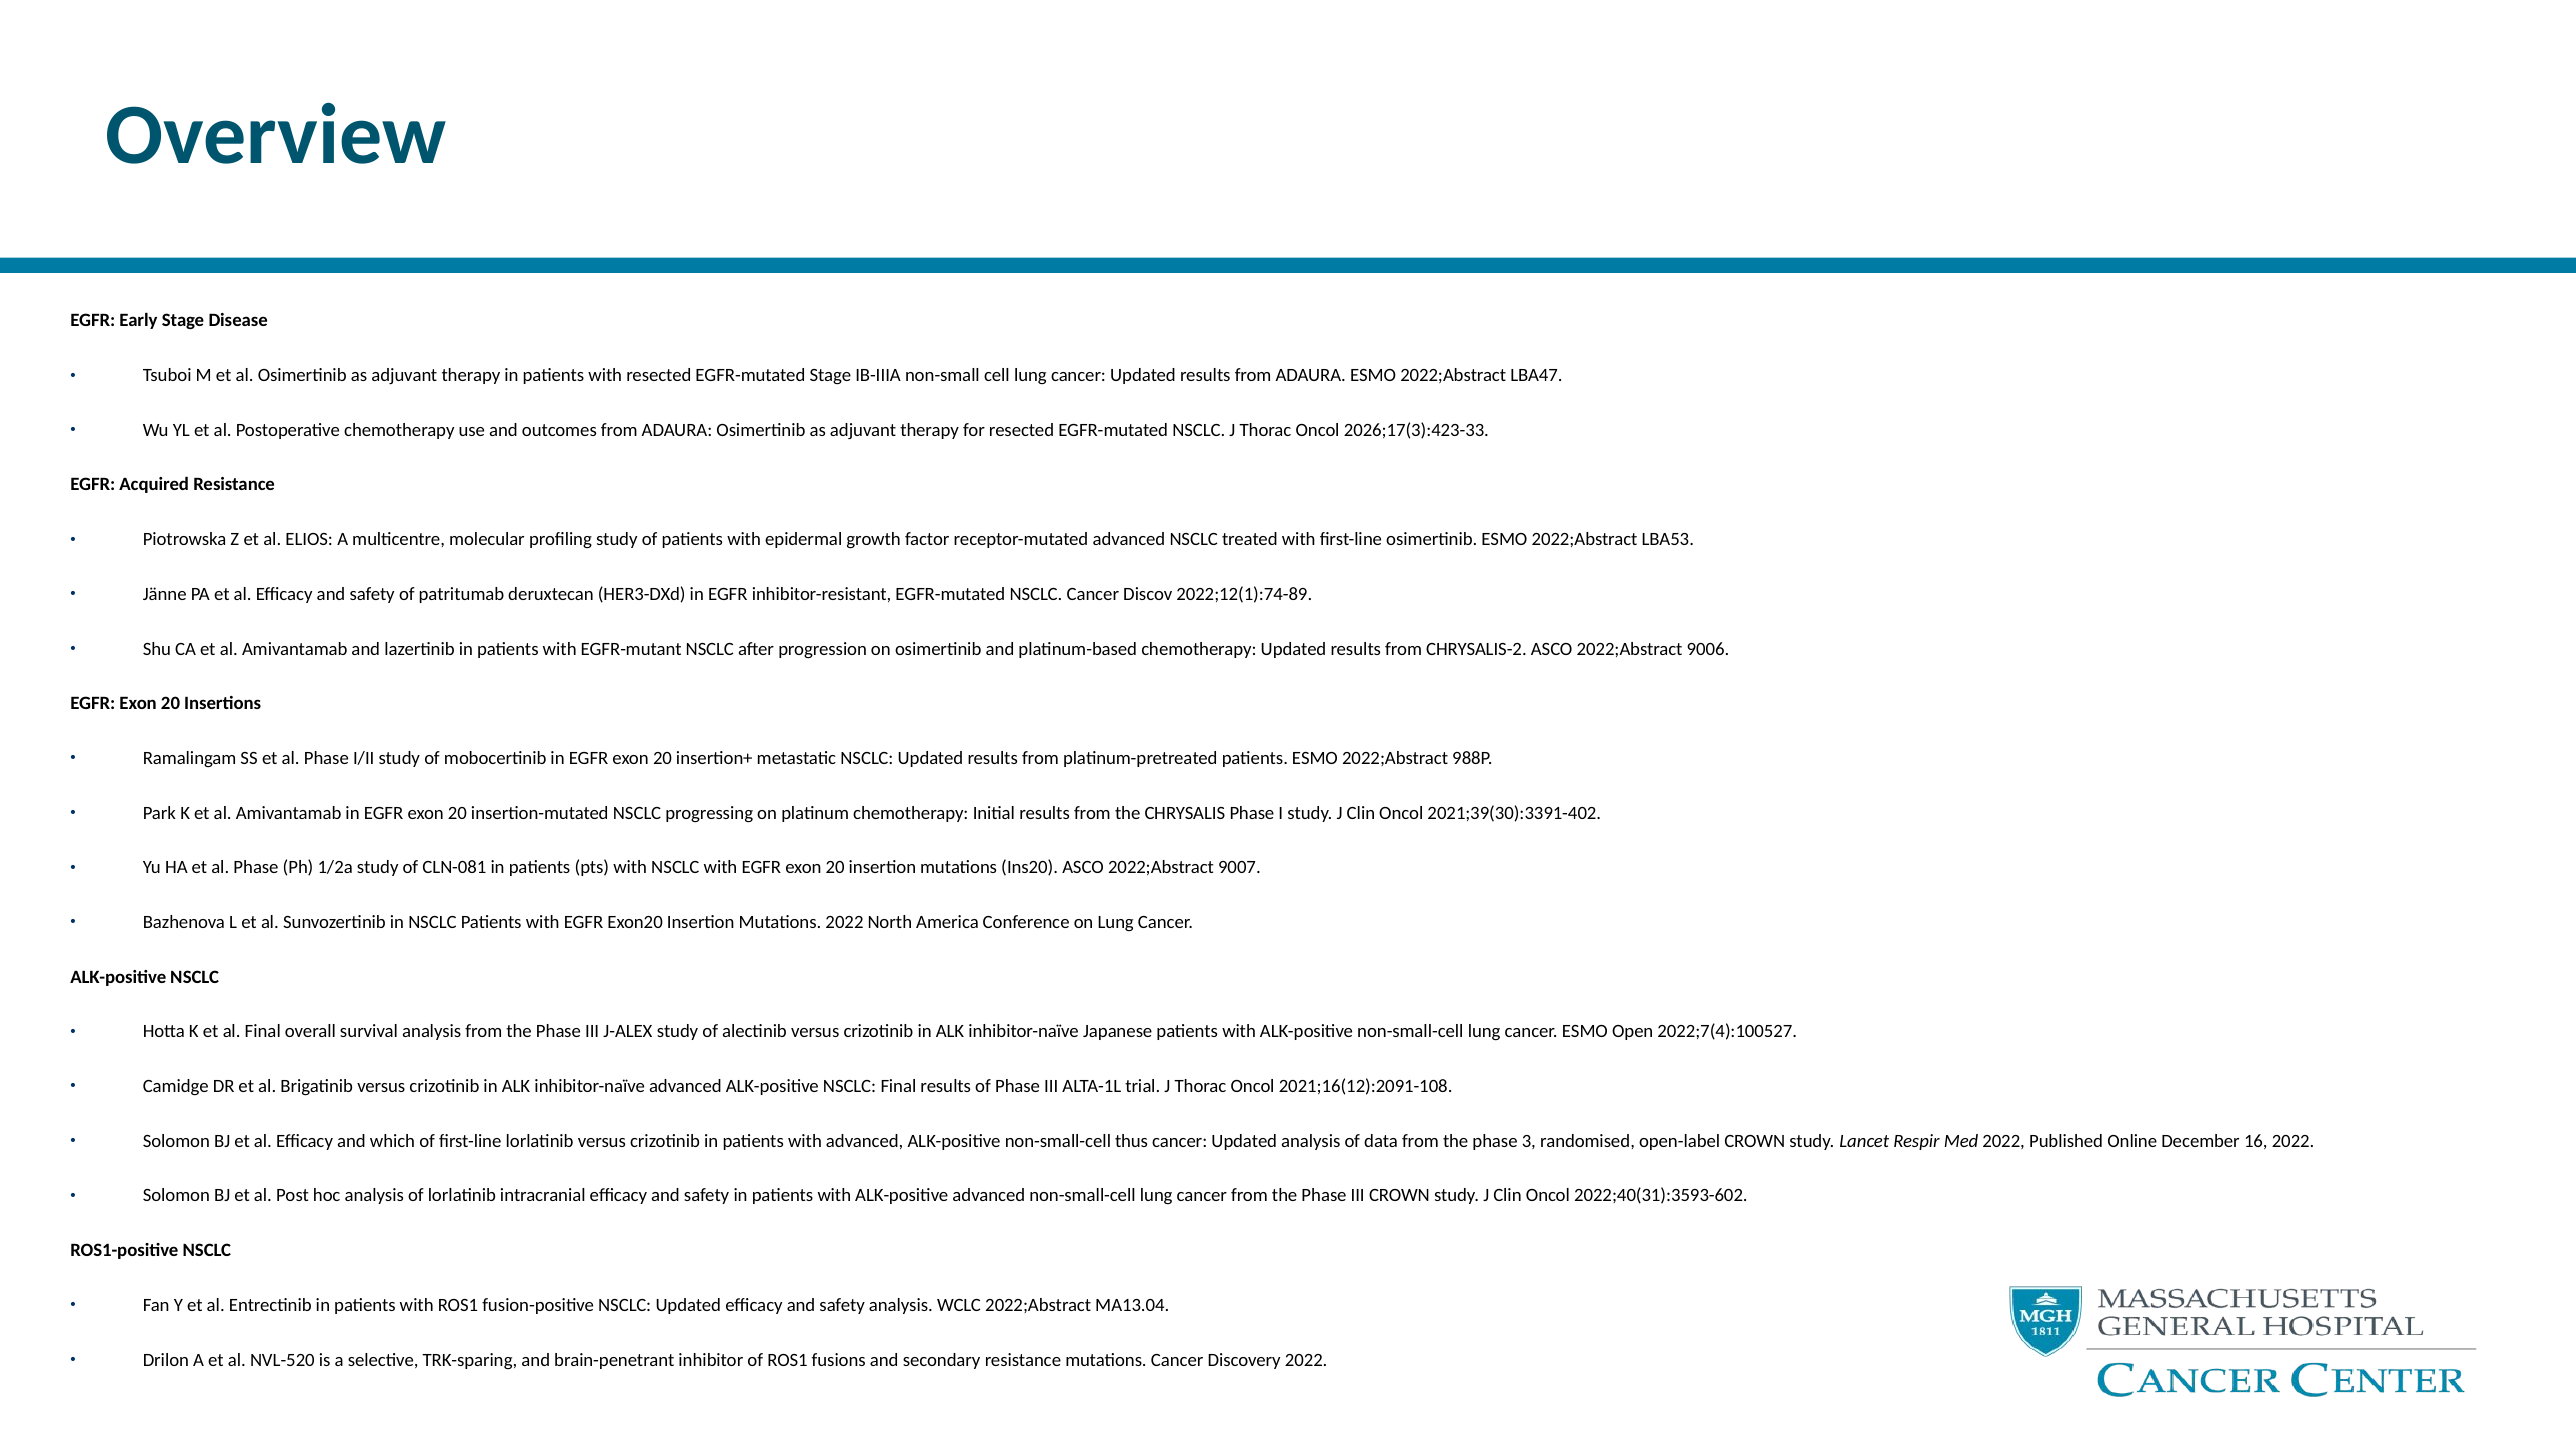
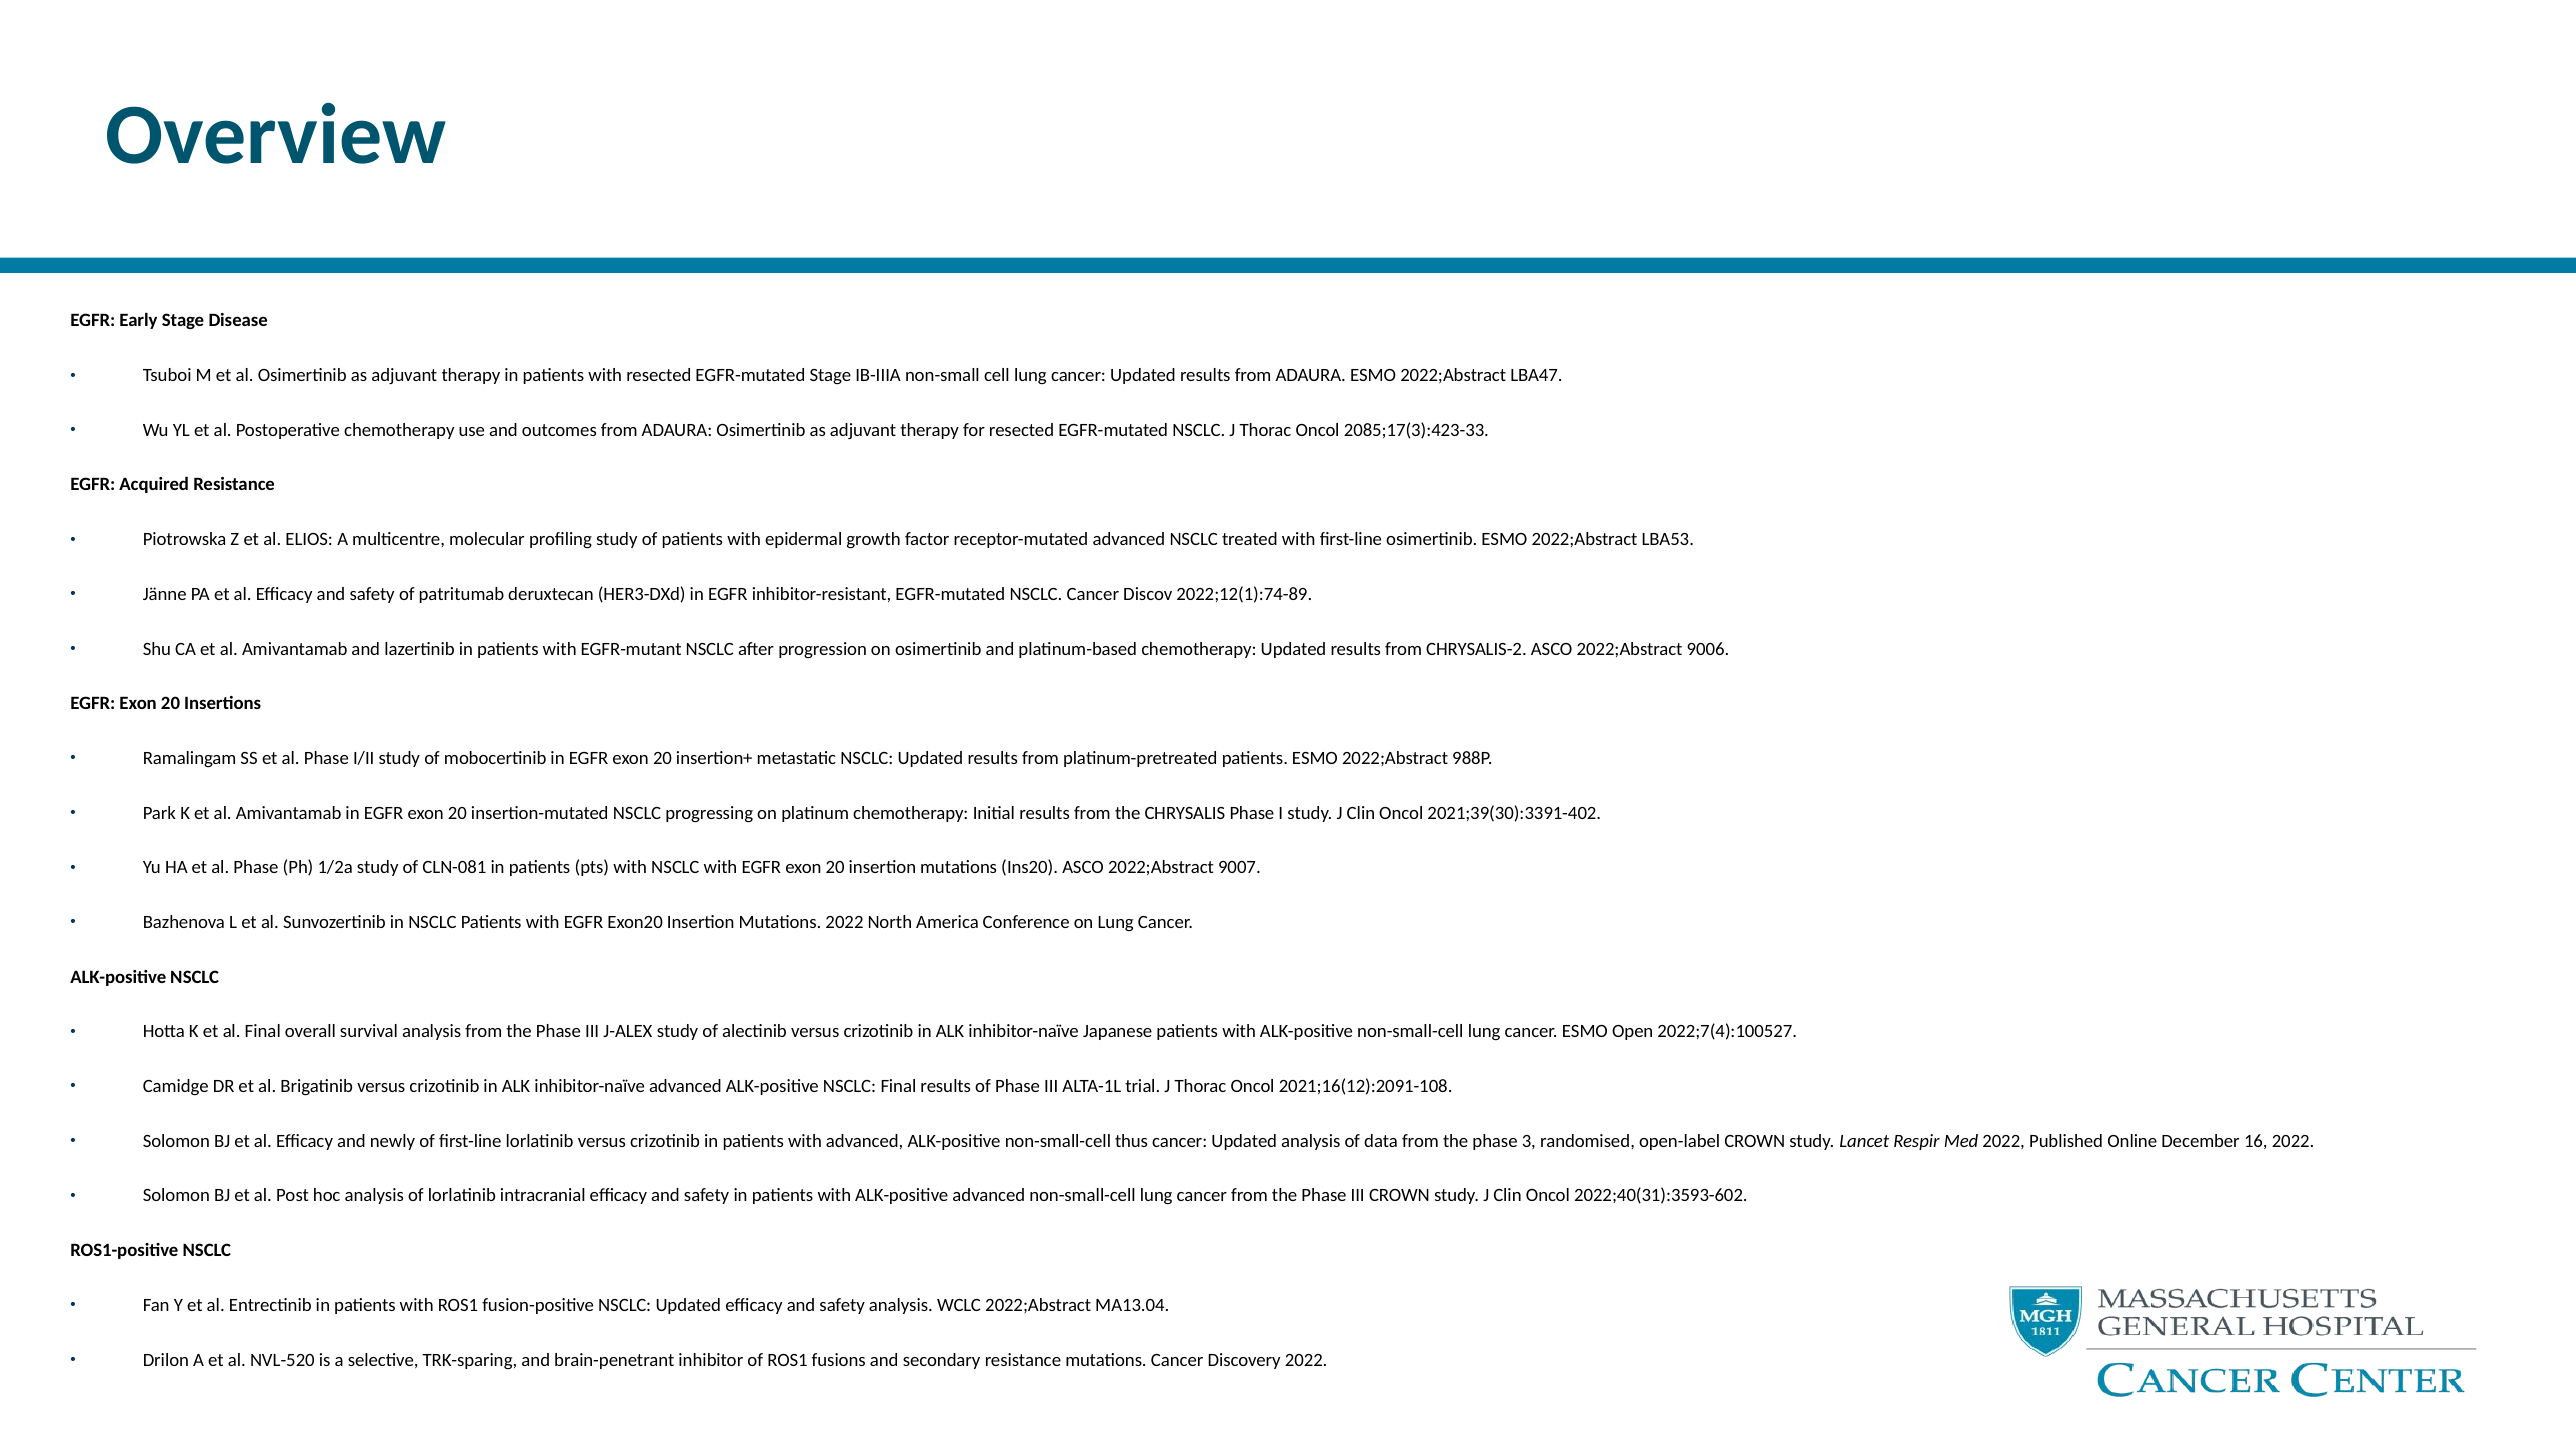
2026;17(3):423-33: 2026;17(3):423-33 -> 2085;17(3):423-33 (1416, 430)
which: which -> newly (392, 1141)
